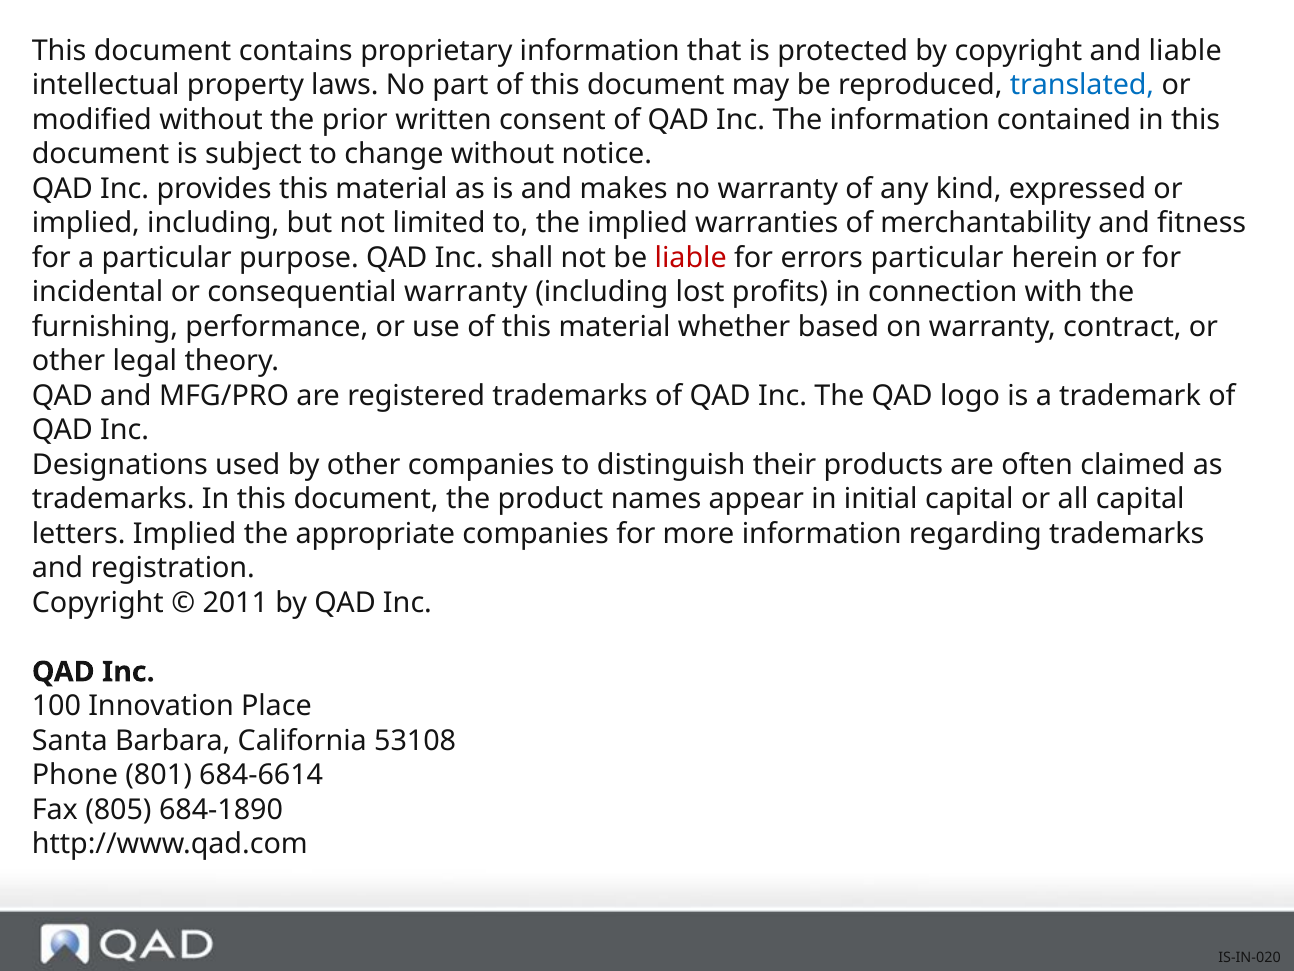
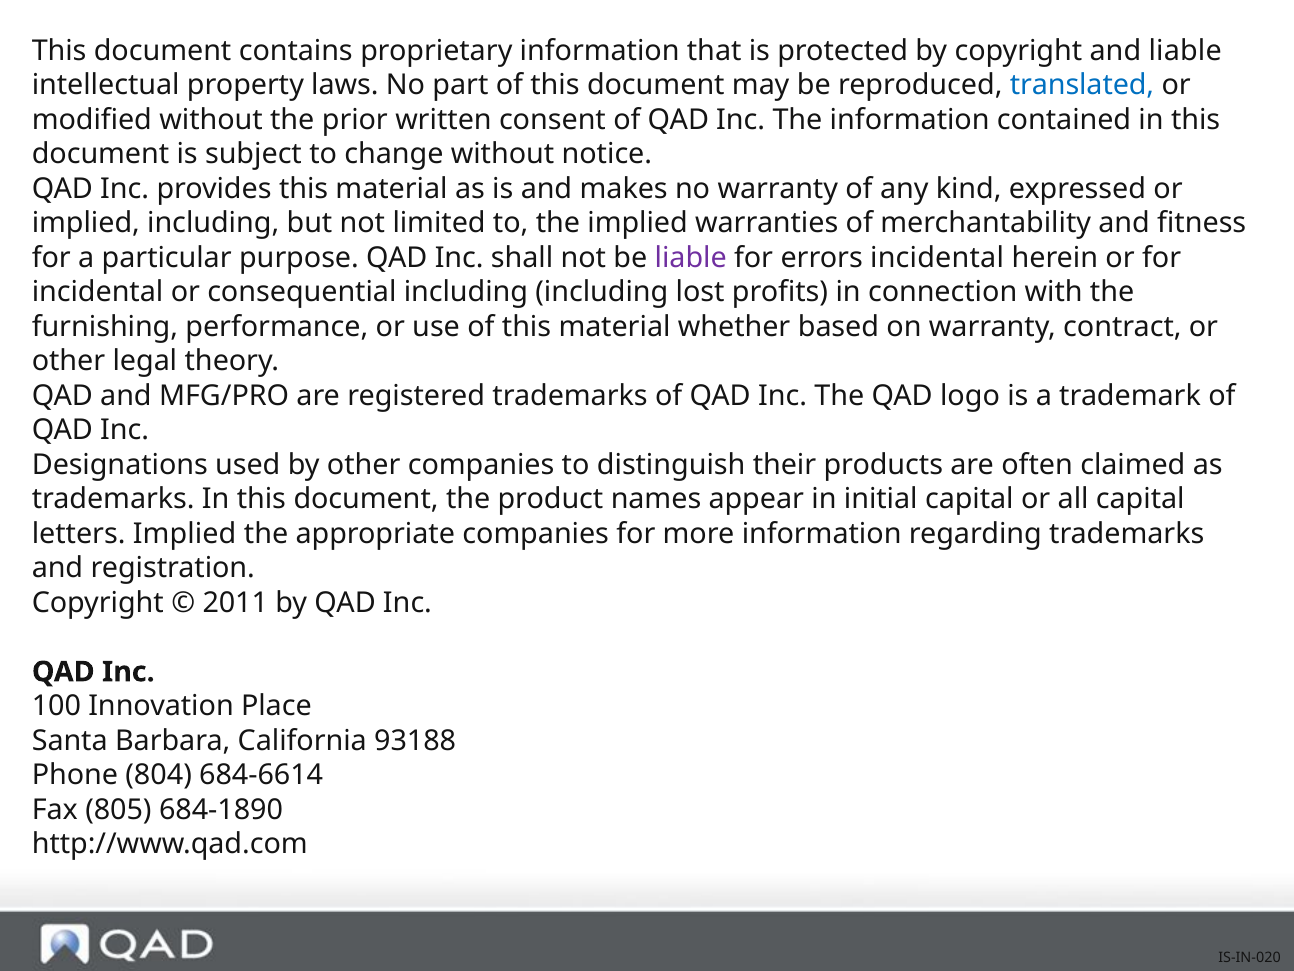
liable colour: red -> purple (691, 258)
errors particular: particular -> incidental (937, 258)
consequential warranty: warranty -> including (466, 292)
53108: 53108 -> 93188 (415, 741)
801: 801 -> 804 (159, 775)
